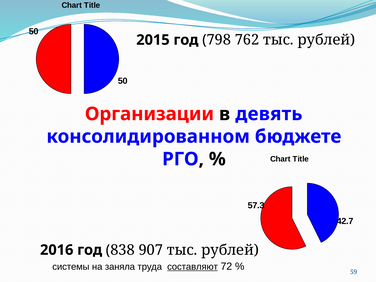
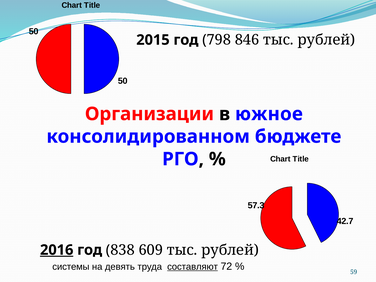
762: 762 -> 846 (247, 40)
девять: девять -> южное (269, 114)
2016 underline: none -> present (57, 250)
907: 907 -> 609 (151, 250)
заняла: заняла -> девять (120, 267)
